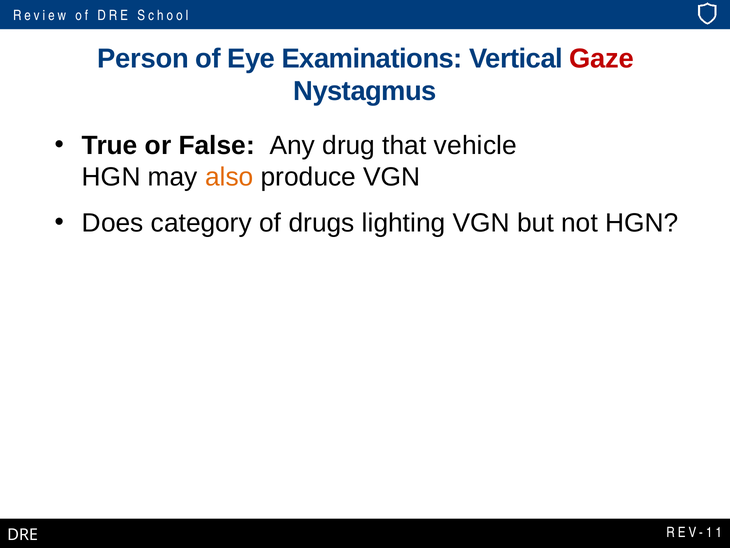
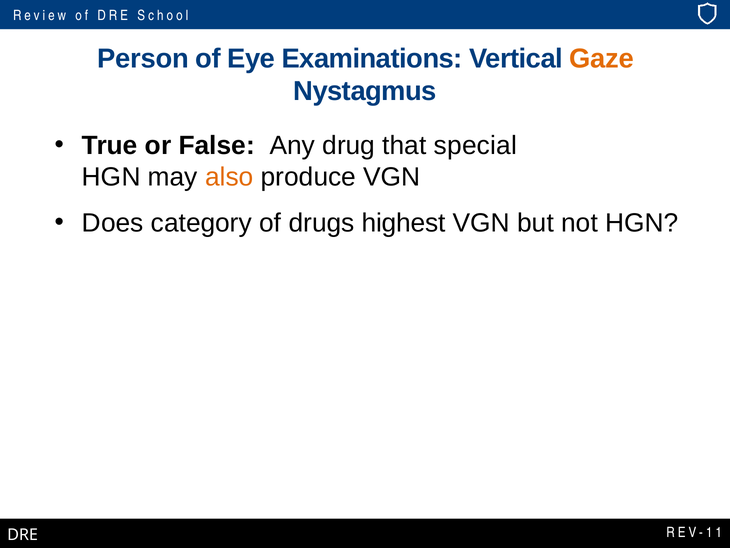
Gaze colour: red -> orange (602, 58)
vehicle: vehicle -> special (475, 145)
lighting: lighting -> highest (404, 223)
